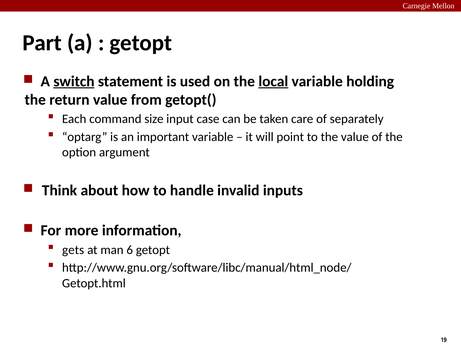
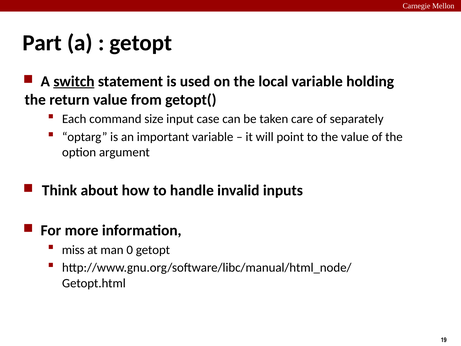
local underline: present -> none (273, 81)
gets: gets -> miss (73, 250)
6: 6 -> 0 (130, 250)
